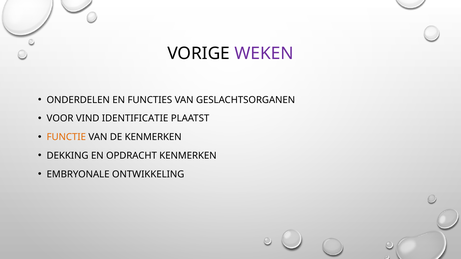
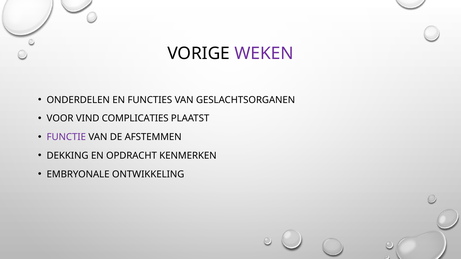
IDENTIFICATIE: IDENTIFICATIE -> COMPLICATIES (135, 119)
FUNCTIE colour: orange -> purple (66, 137)
DE KENMERKEN: KENMERKEN -> AFSTEMMEN (153, 137)
